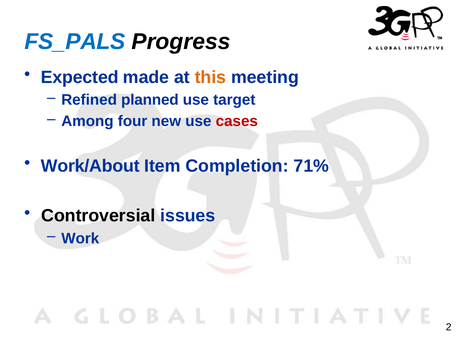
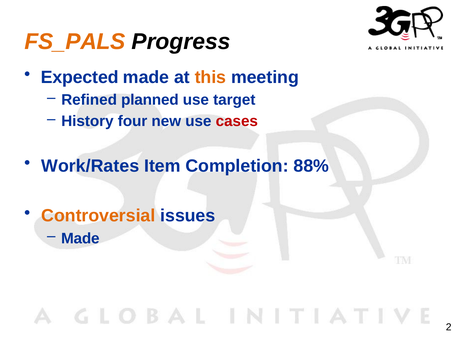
FS_PALS colour: blue -> orange (75, 42)
Among: Among -> History (87, 121)
Work/About: Work/About -> Work/Rates (90, 166)
71%: 71% -> 88% (311, 166)
Controversial colour: black -> orange (98, 216)
Work: Work -> Made (80, 238)
